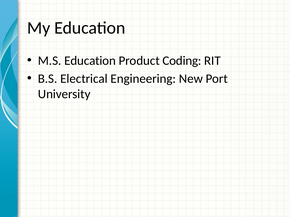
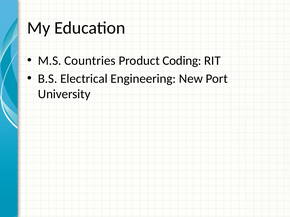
M.S Education: Education -> Countries (90, 61)
